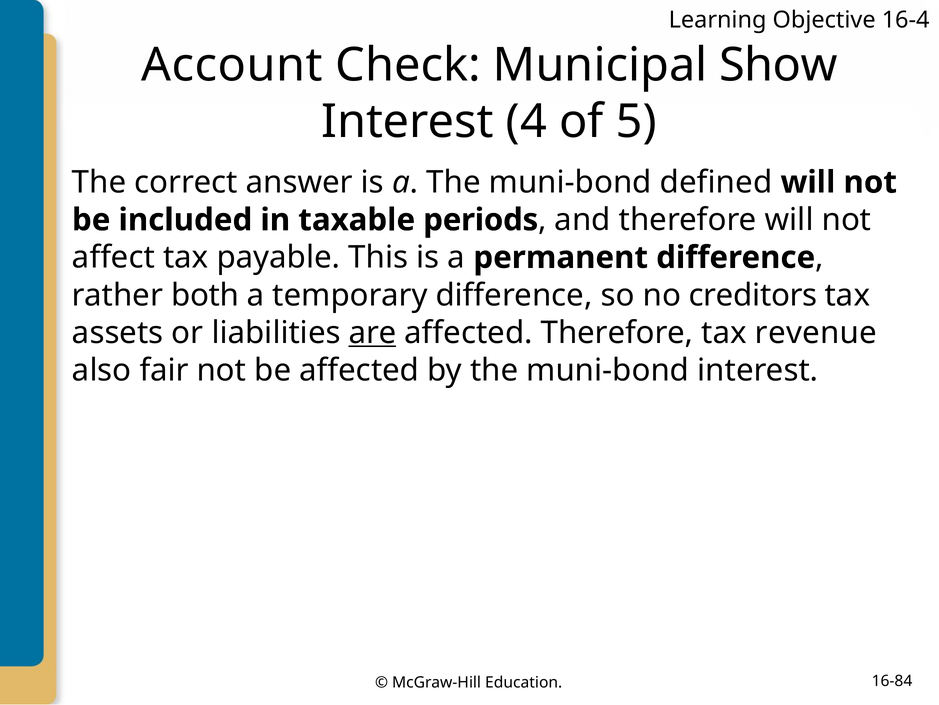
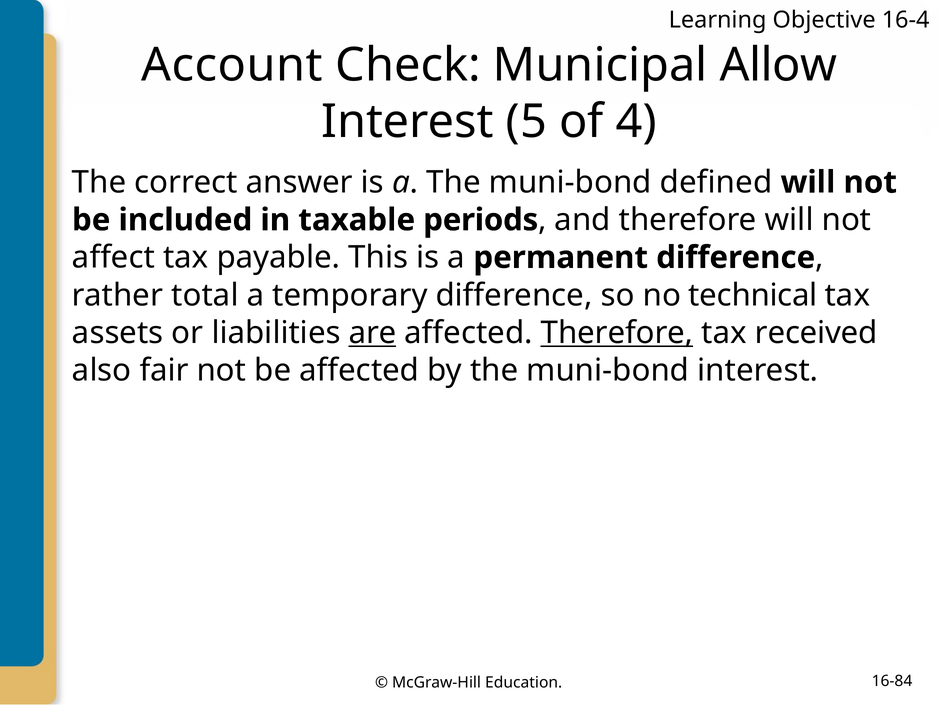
Show: Show -> Allow (778, 65)
4: 4 -> 5 (526, 121)
5: 5 -> 4 (636, 121)
both: both -> total (205, 295)
creditors: creditors -> technical (753, 295)
Therefore underline: none -> present (617, 332)
revenue: revenue -> received (816, 332)
